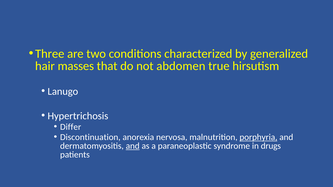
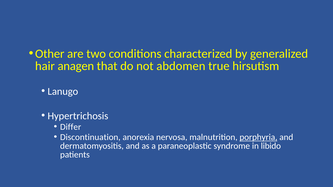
Three: Three -> Other (50, 54)
masses: masses -> anagen (76, 66)
and underline: present -> none (133, 146)
drugs: drugs -> libido (271, 146)
